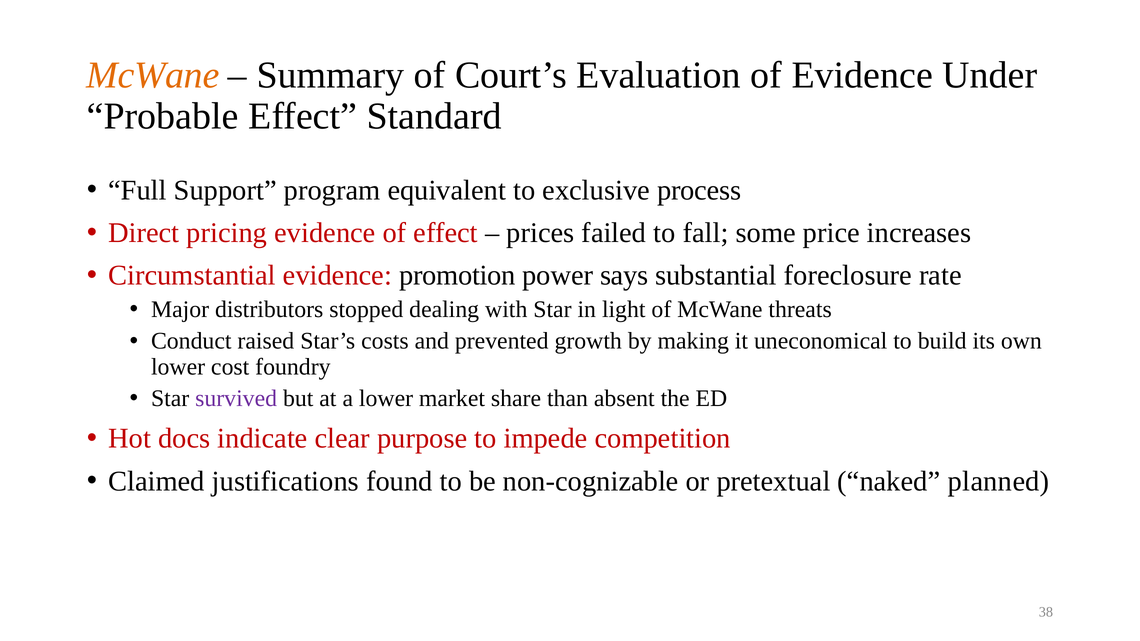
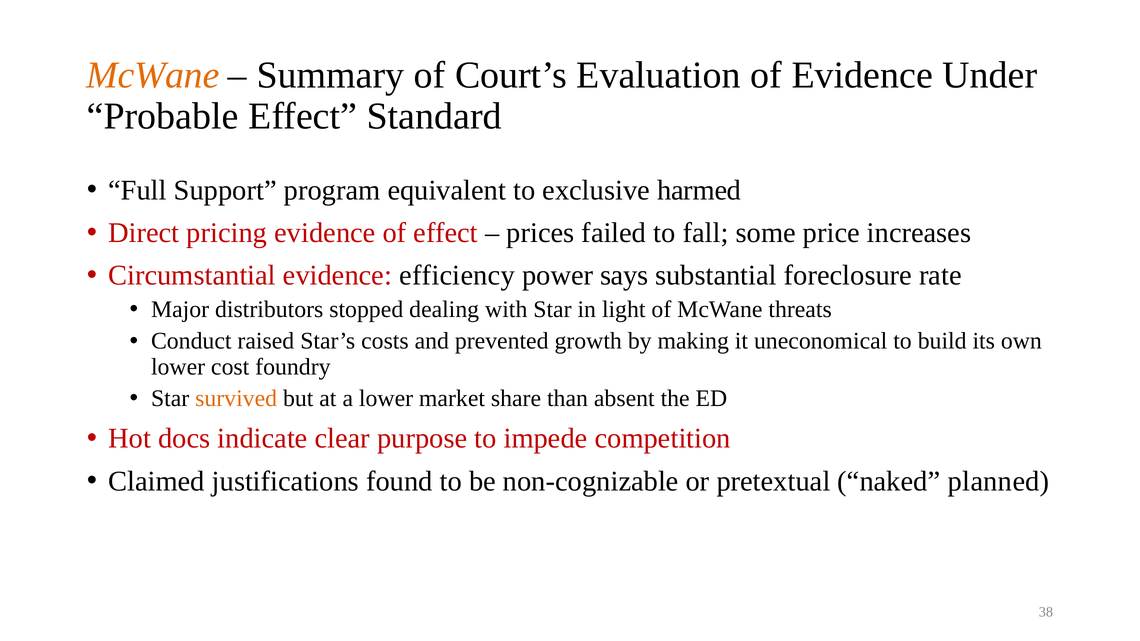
process: process -> harmed (699, 190)
promotion: promotion -> efficiency (457, 275)
survived colour: purple -> orange (236, 399)
